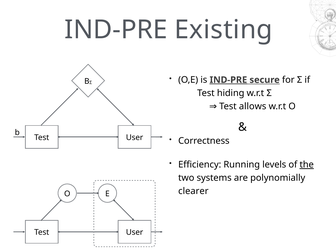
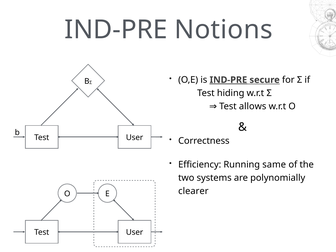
Existing: Existing -> Notions (224, 30)
levels: levels -> same (274, 165)
the underline: present -> none (307, 165)
